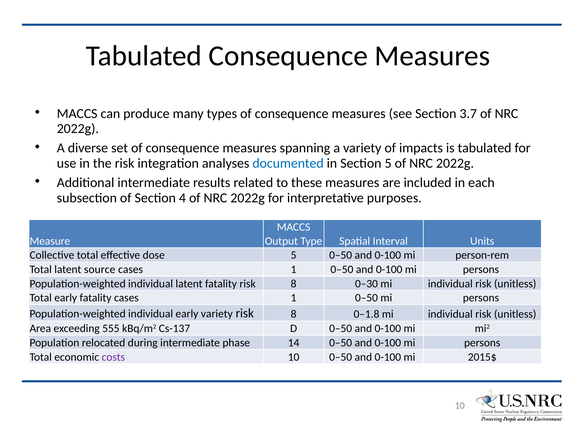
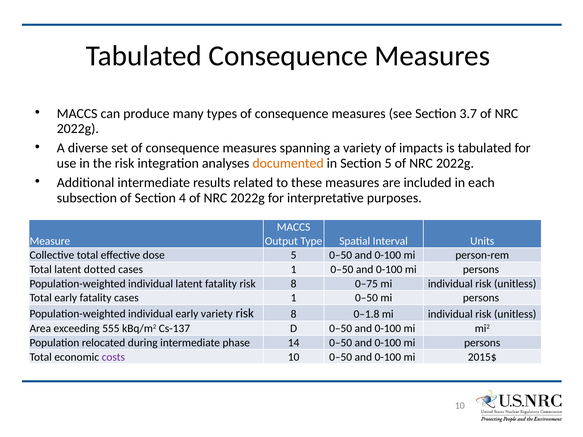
documented colour: blue -> orange (288, 163)
source: source -> dotted (100, 270)
0–30: 0–30 -> 0–75 (366, 284)
